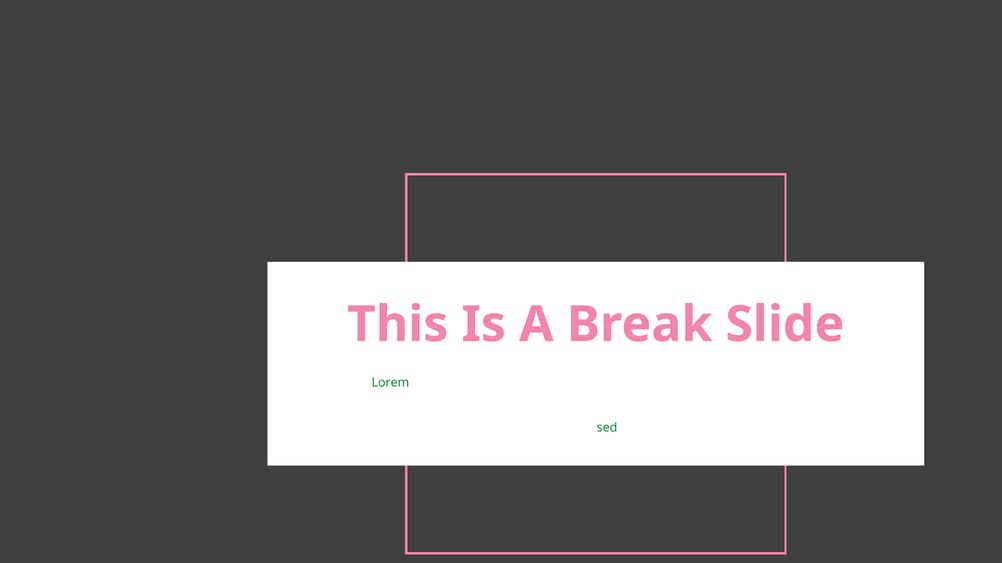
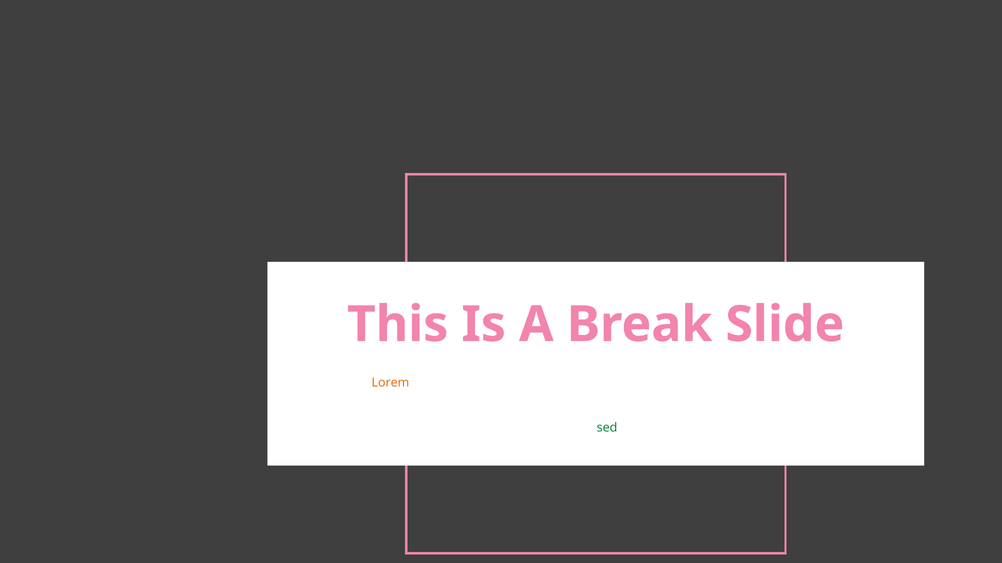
Lorem colour: green -> orange (390, 383)
